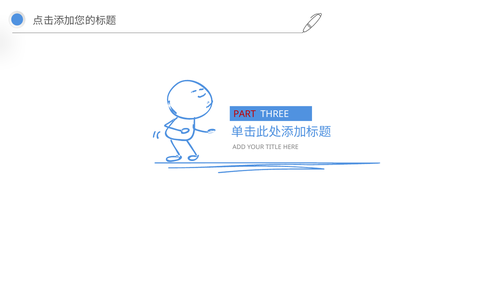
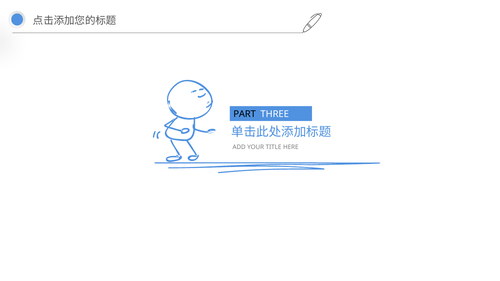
PART colour: red -> black (245, 114)
